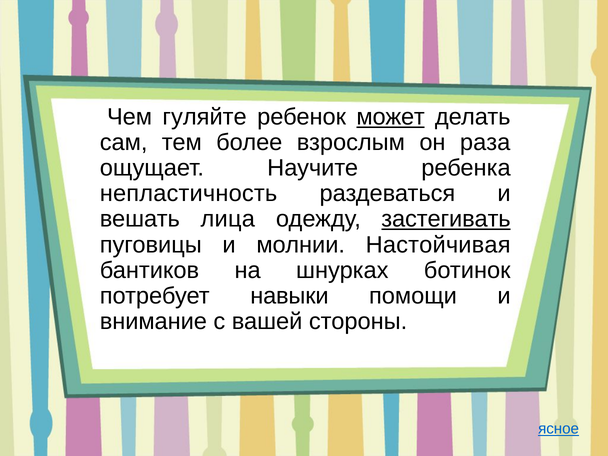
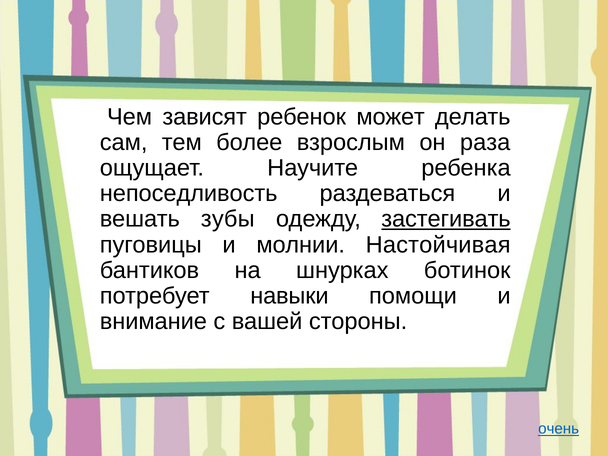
гуляйте: гуляйте -> зависят (205, 117)
может underline: present -> none (391, 117)
непластичность: непластичность -> непоседливость (189, 194)
лица: лица -> зубы (228, 219)
ясное: ясное -> очень (559, 429)
